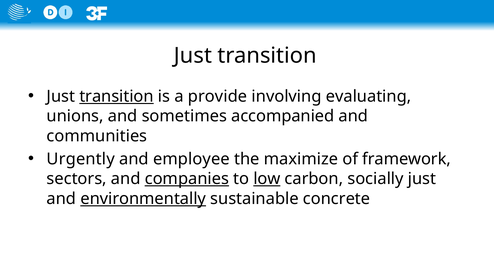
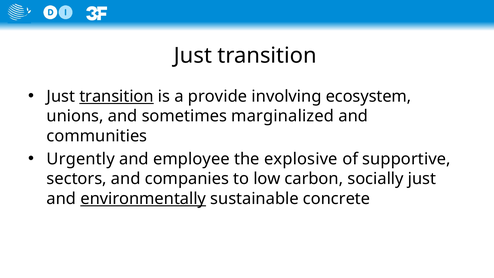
evaluating: evaluating -> ecosystem (369, 96)
accompanied: accompanied -> marginalized (283, 116)
maximize: maximize -> explosive (301, 159)
framework: framework -> supportive (406, 159)
companies underline: present -> none (187, 179)
low underline: present -> none (267, 179)
